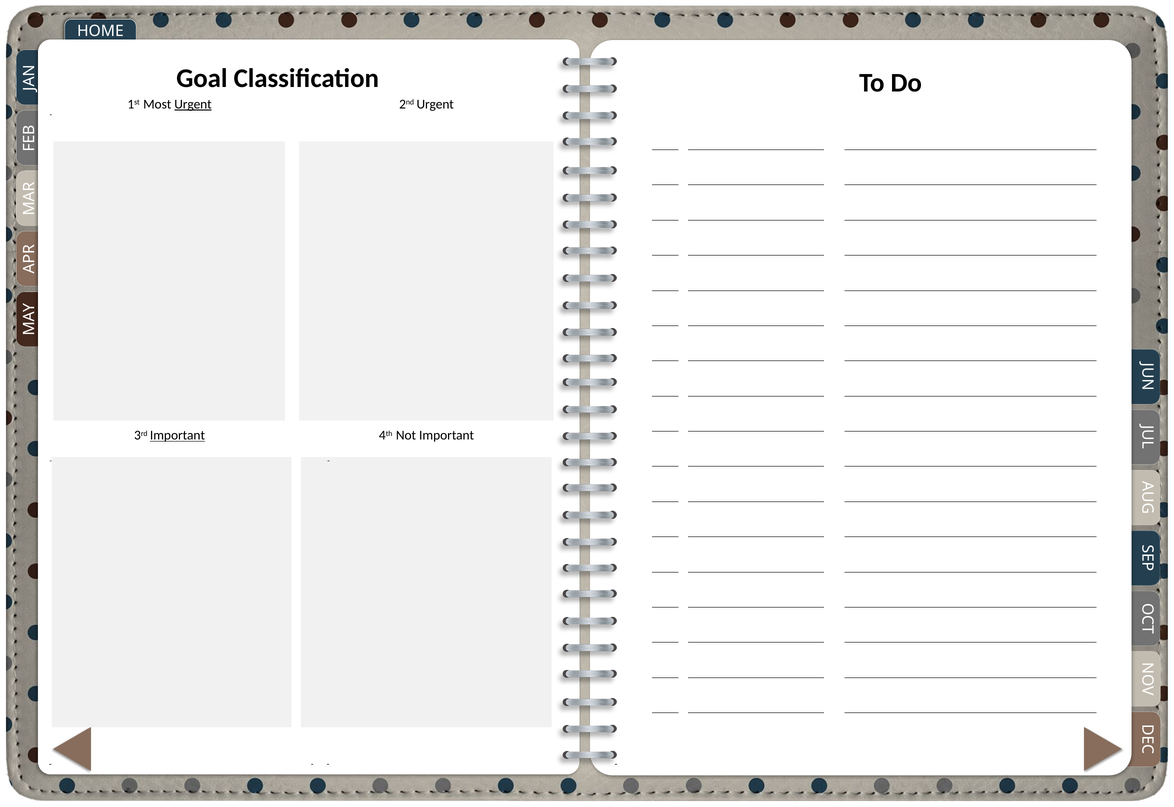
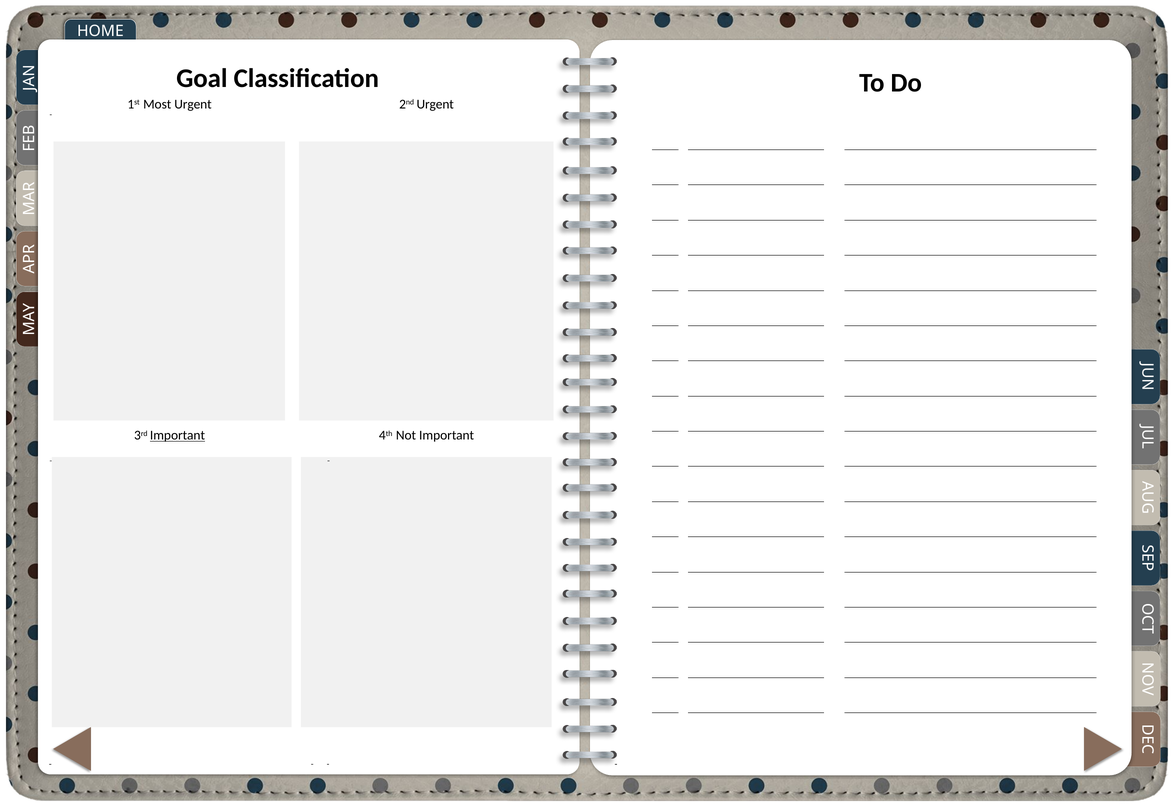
Urgent underline: present -> none (193, 104)
